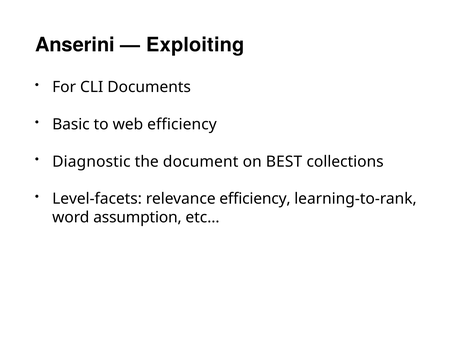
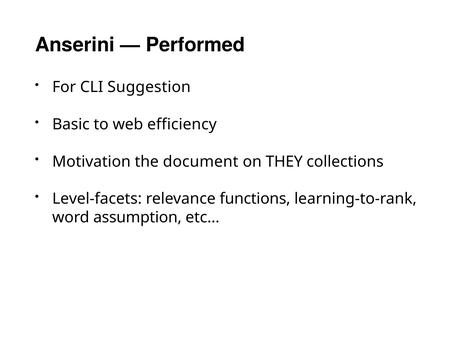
Exploiting: Exploiting -> Performed (195, 45)
Documents: Documents -> Suggestion (149, 87)
Diagnostic: Diagnostic -> Motivation (91, 162)
BEST: BEST -> THEY (284, 162)
relevance efficiency: efficiency -> functions (255, 199)
